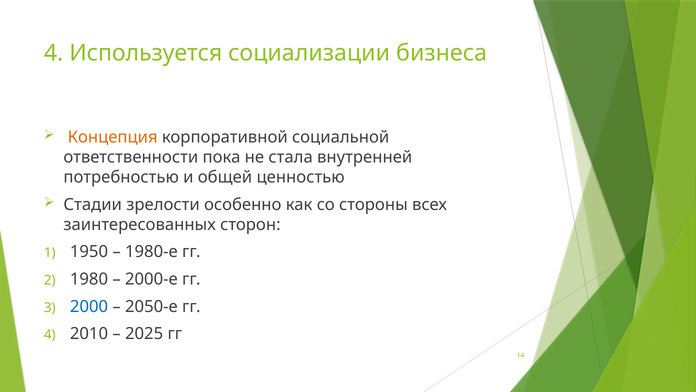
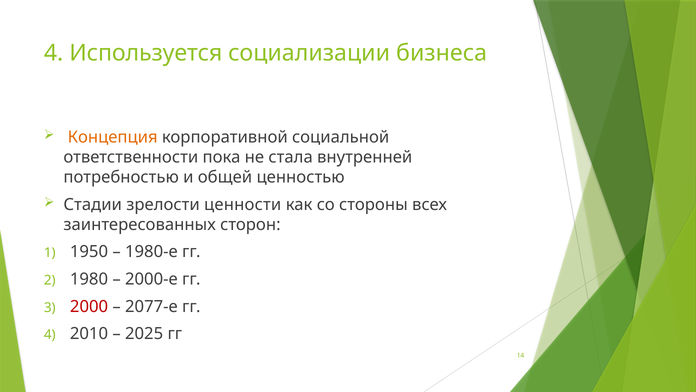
особенно: особенно -> ценности (243, 204)
2000 colour: blue -> red (89, 306)
2050-е: 2050-е -> 2077-е (151, 306)
